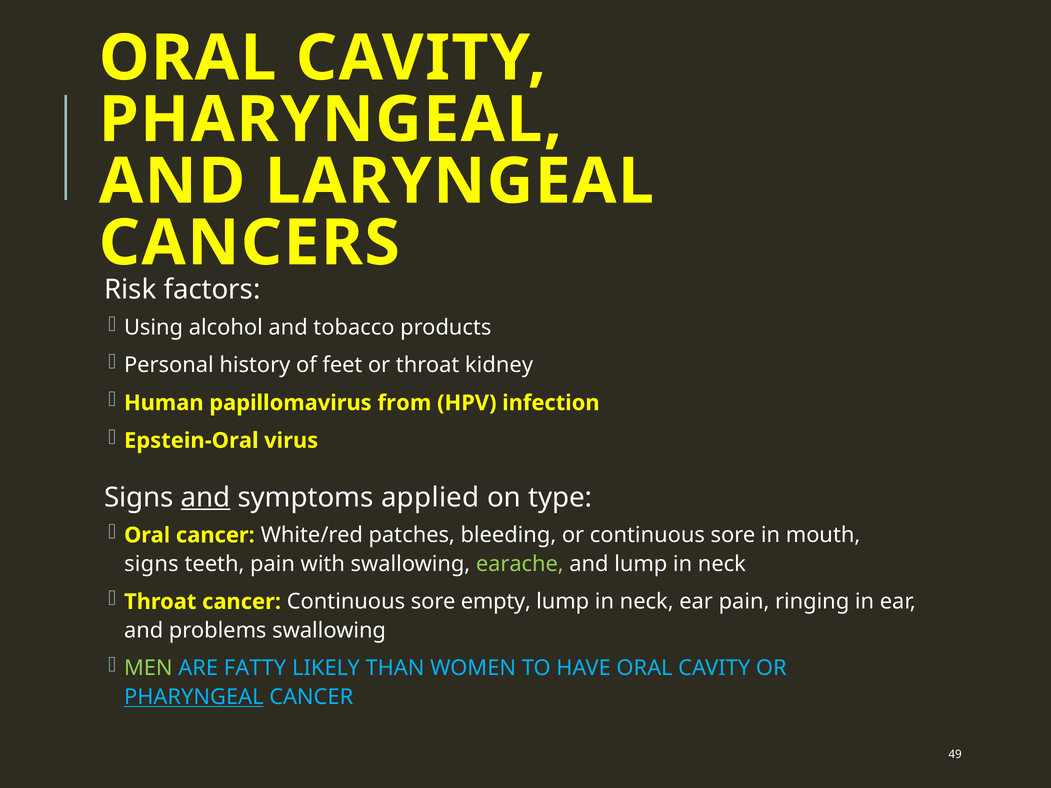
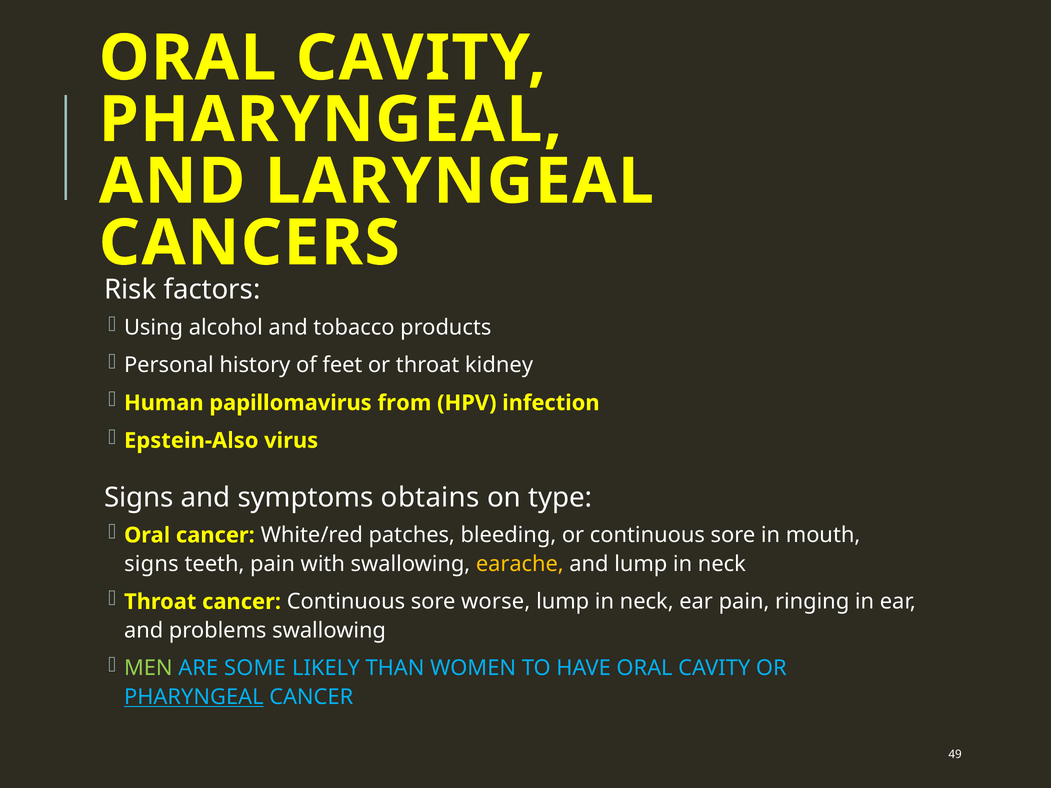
Epstein-Oral: Epstein-Oral -> Epstein-Also (191, 441)
and underline: present -> none (206, 498)
applied: applied -> obtains (430, 498)
earache colour: light green -> yellow (520, 564)
empty: empty -> worse (496, 602)
FATTY: FATTY -> SOME (255, 668)
